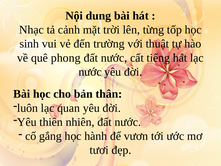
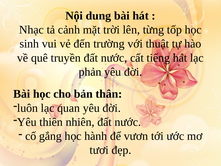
phong: phong -> truyền (66, 58)
nước: nước -> phản (90, 72)
